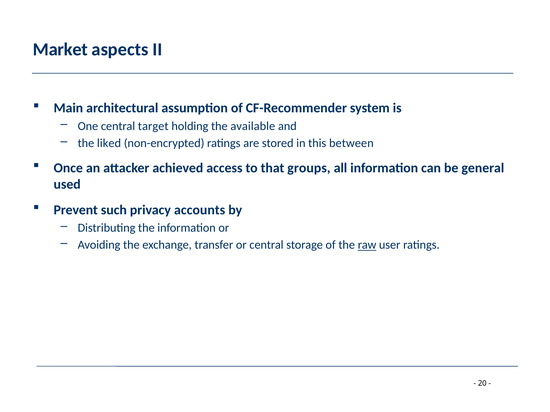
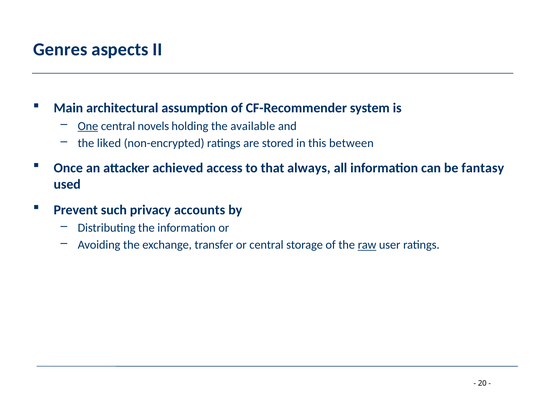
Market: Market -> Genres (60, 49)
One underline: none -> present (88, 126)
target: target -> novels (153, 126)
groups: groups -> always (309, 168)
general: general -> fantasy (483, 168)
